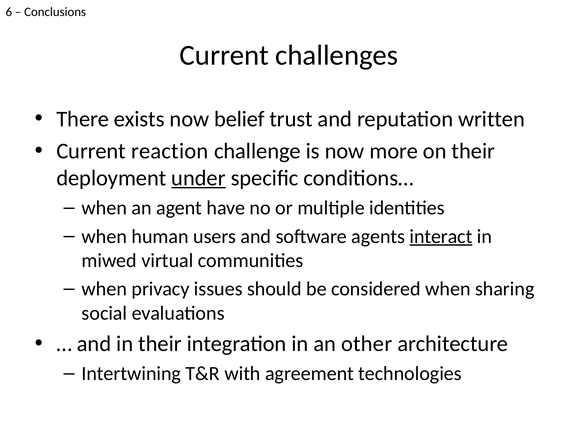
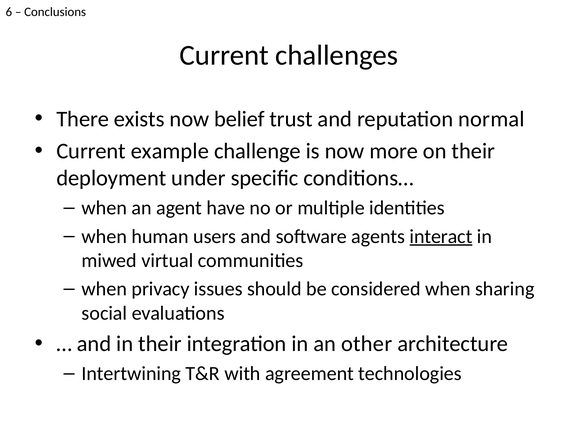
written: written -> normal (491, 119)
reaction: reaction -> example (170, 151)
under underline: present -> none (198, 178)
